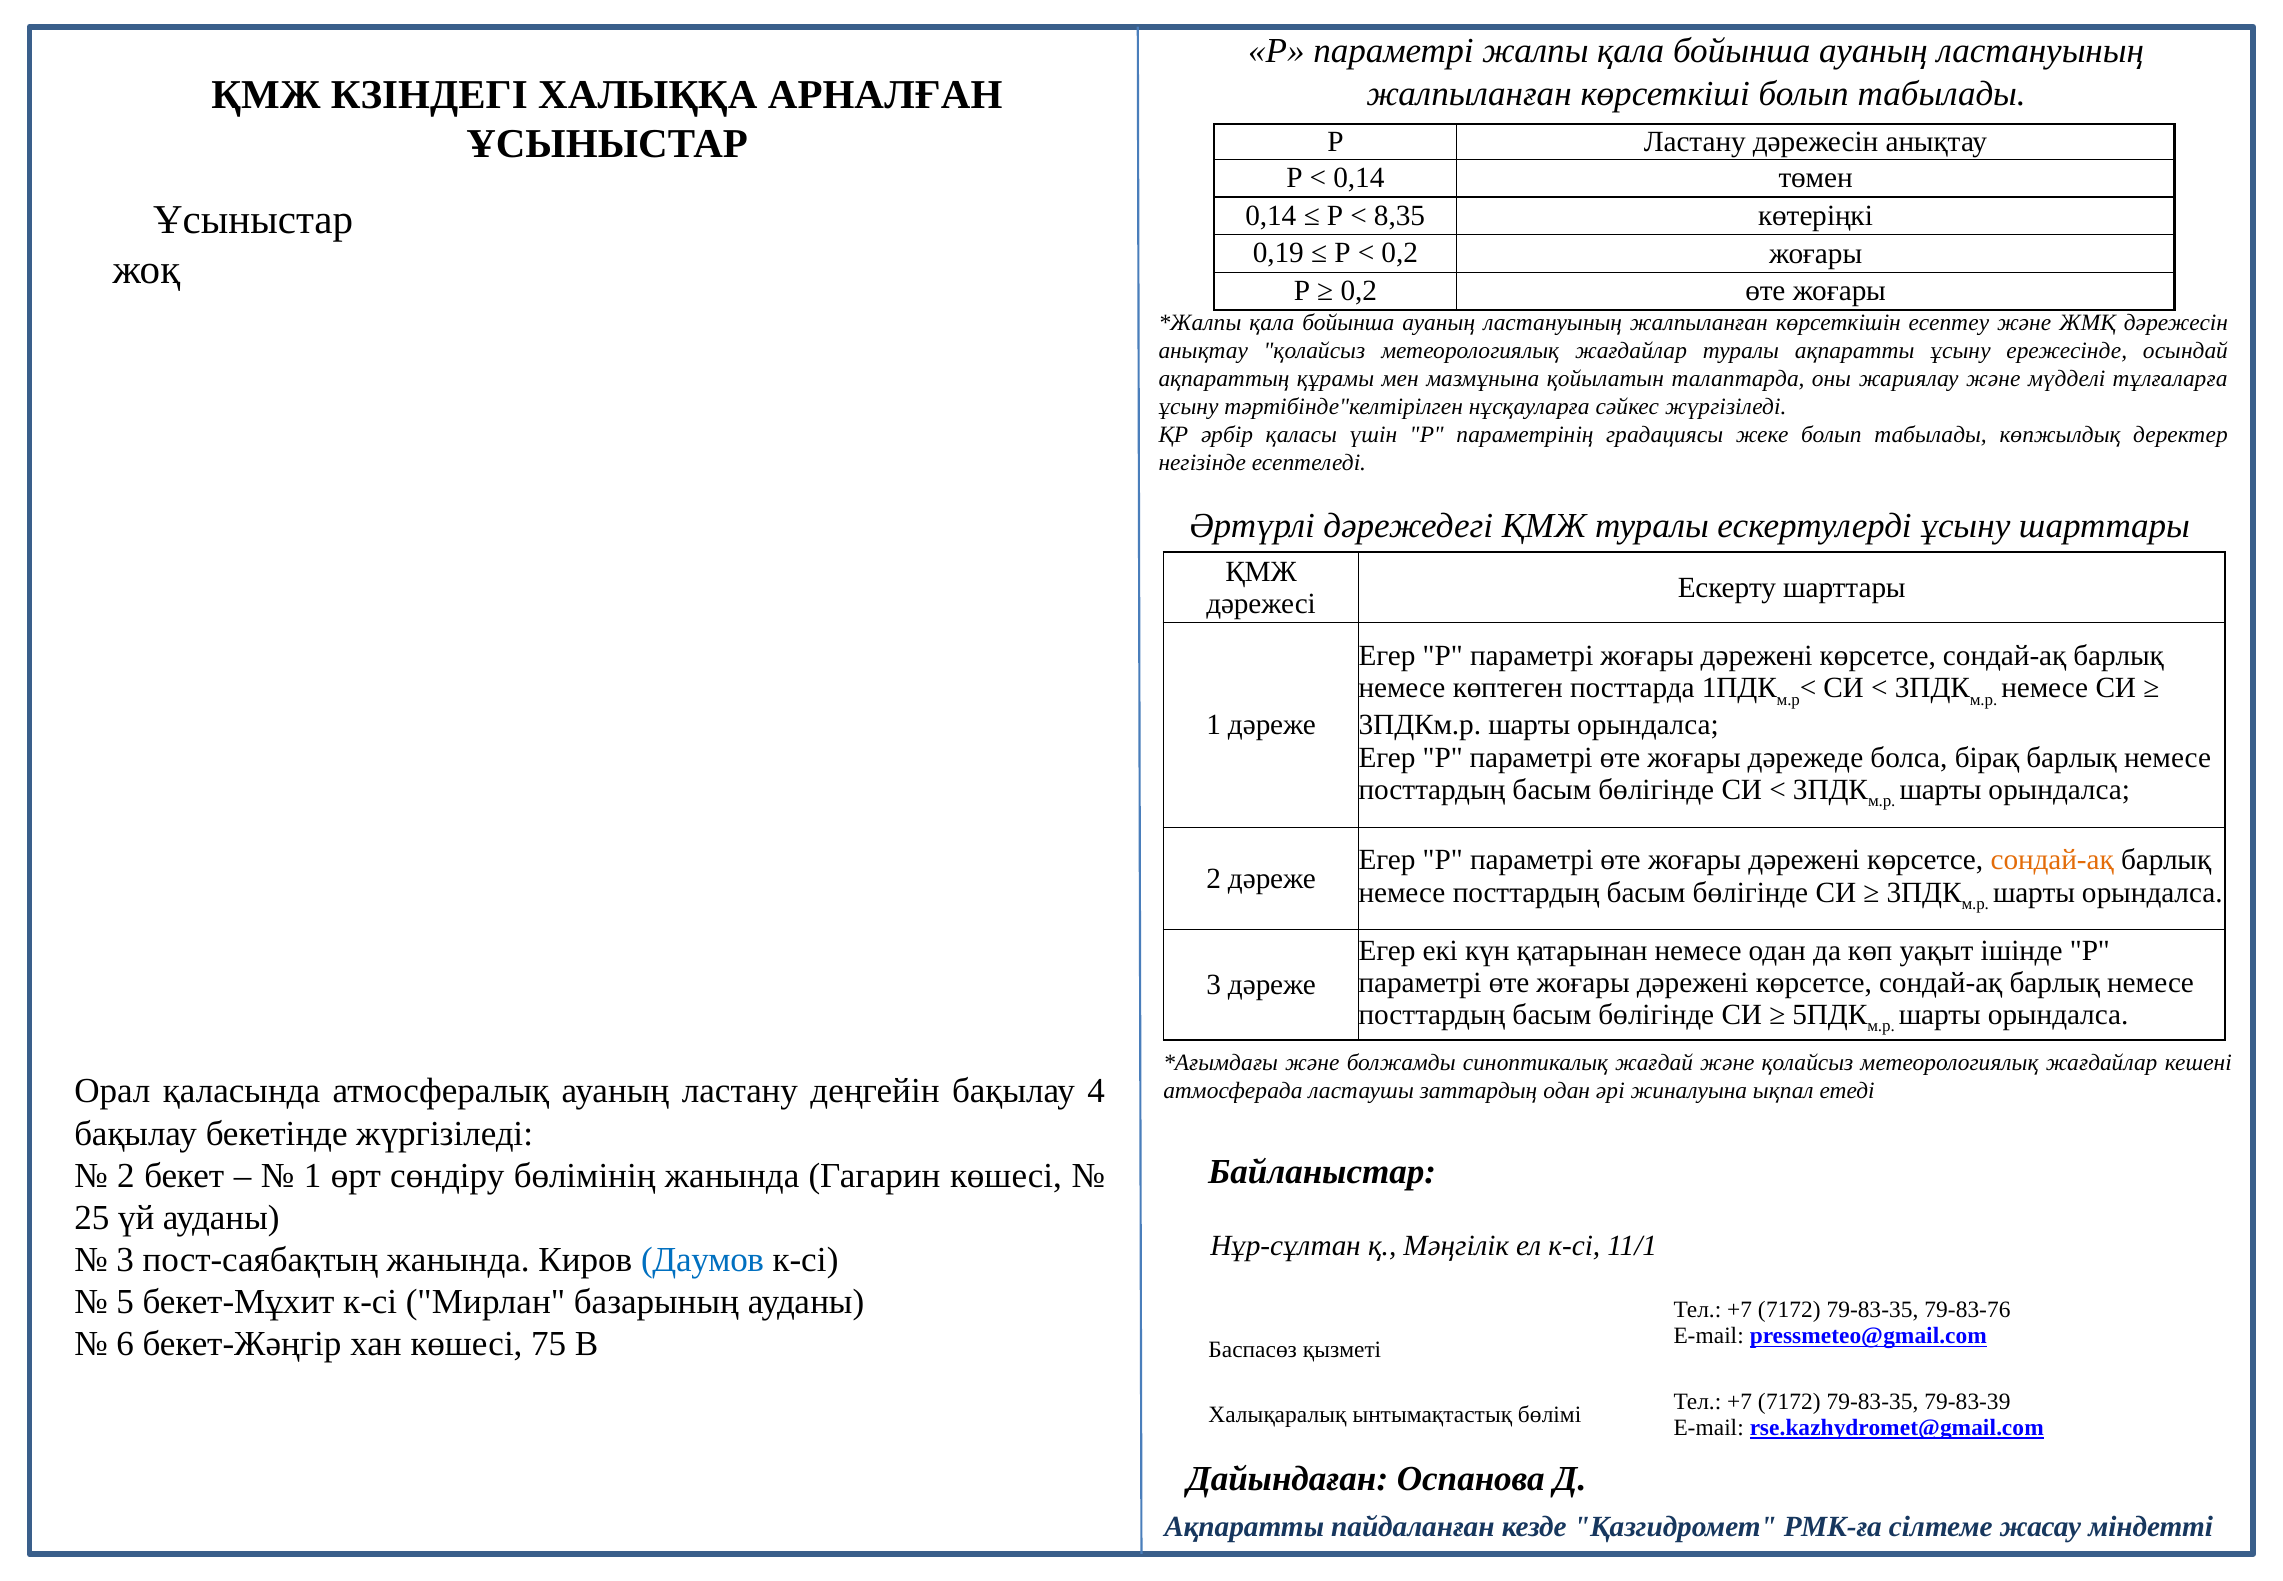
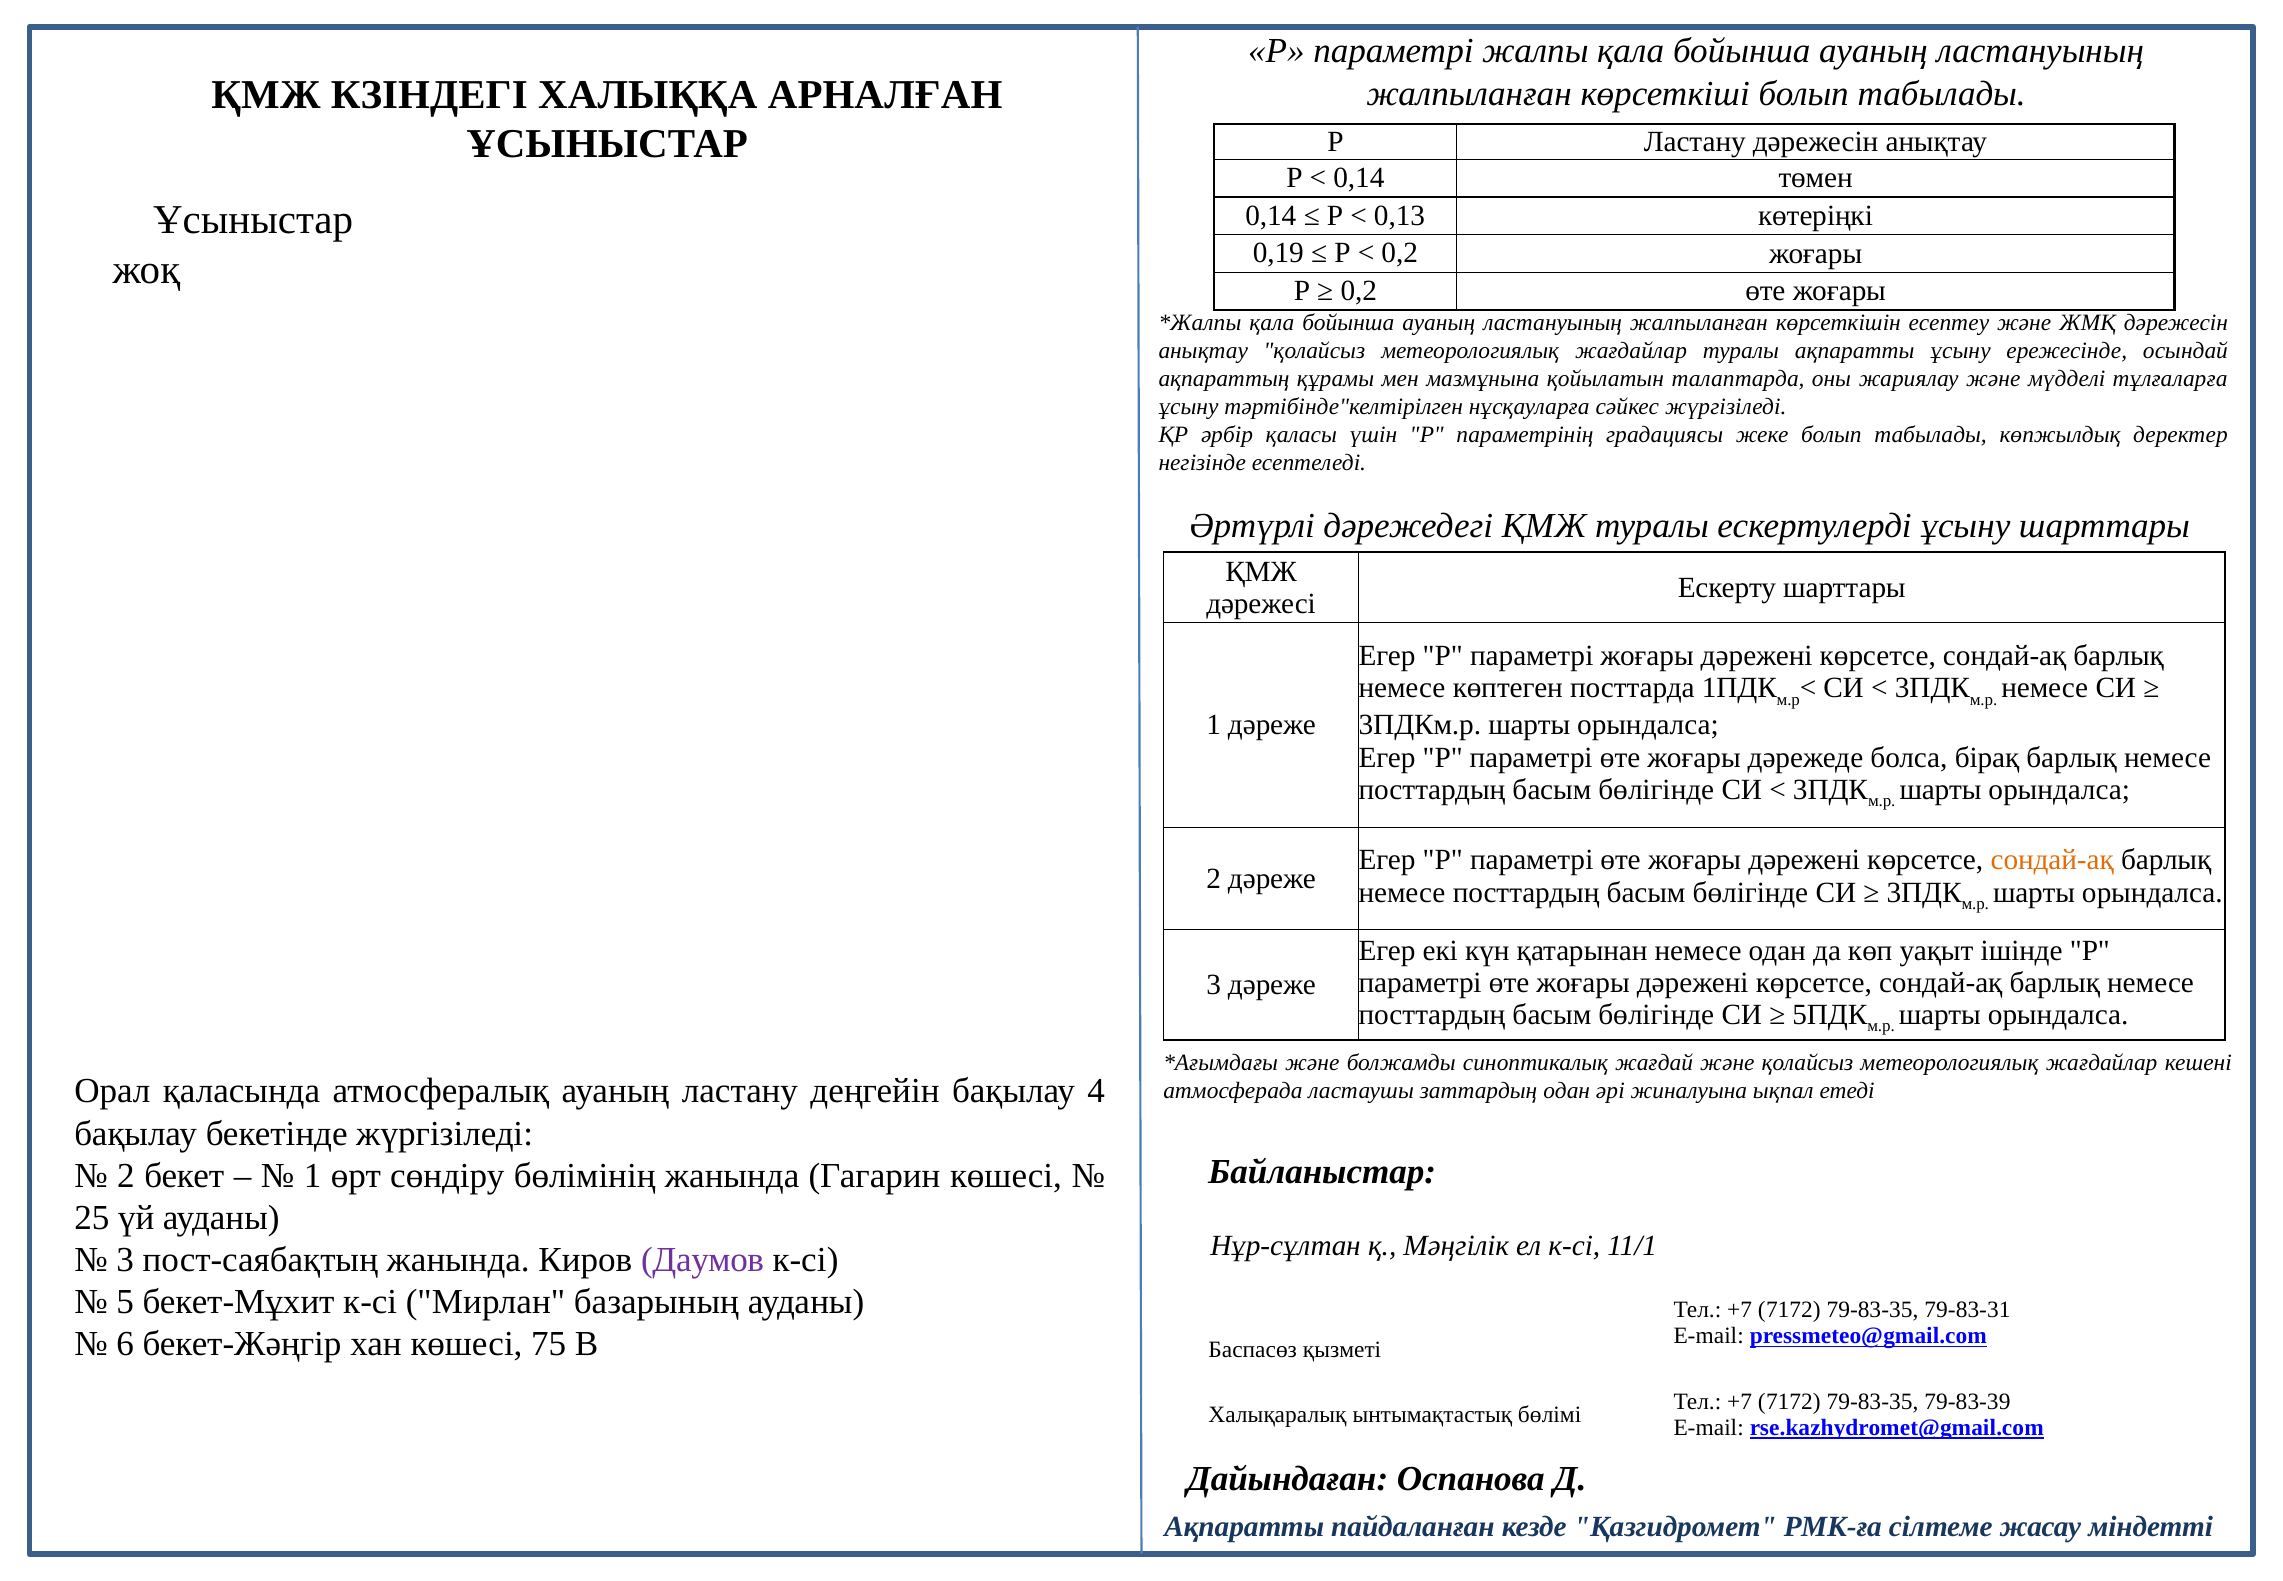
8,35: 8,35 -> 0,13 (1400, 215)
Даумов colour: blue -> purple (703, 1260)
79-83-76: 79-83-76 -> 79-83-31 (1967, 1310)
